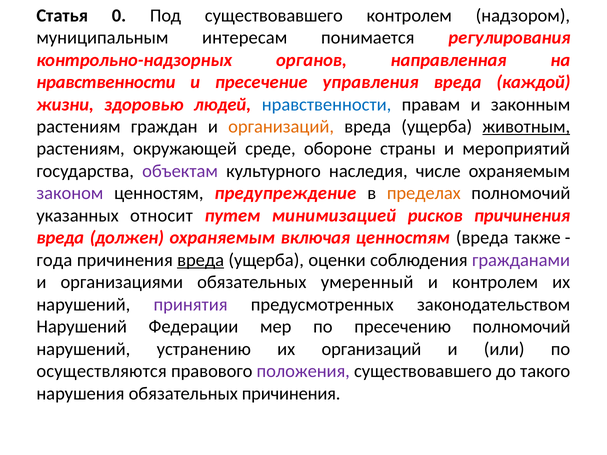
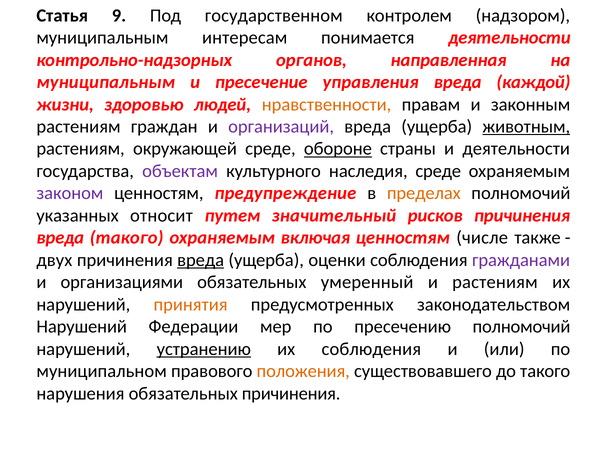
0: 0 -> 9 (119, 15)
Под существовавшего: существовавшего -> государственном (274, 15)
понимается регулирования: регулирования -> деятельности (510, 38)
нравственности: нравственности -> муниципальным (106, 82)
нравственности colour: blue -> orange (327, 104)
организаций colour: orange -> purple (281, 127)
обороне underline: none -> present (338, 149)
и мероприятий: мероприятий -> деятельности (516, 149)
наследия числе: числе -> среде (438, 171)
минимизацией: минимизацией -> значительный (334, 216)
вреда должен: должен -> такого (127, 238)
ценностям вреда: вреда -> числе (482, 238)
года: года -> двух (54, 260)
и контролем: контролем -> растениям (495, 282)
принятия colour: purple -> orange (191, 305)
устранению underline: none -> present (204, 349)
их организаций: организаций -> соблюдения (371, 349)
осуществляются: осуществляются -> муниципальном (102, 371)
положения colour: purple -> orange (303, 371)
